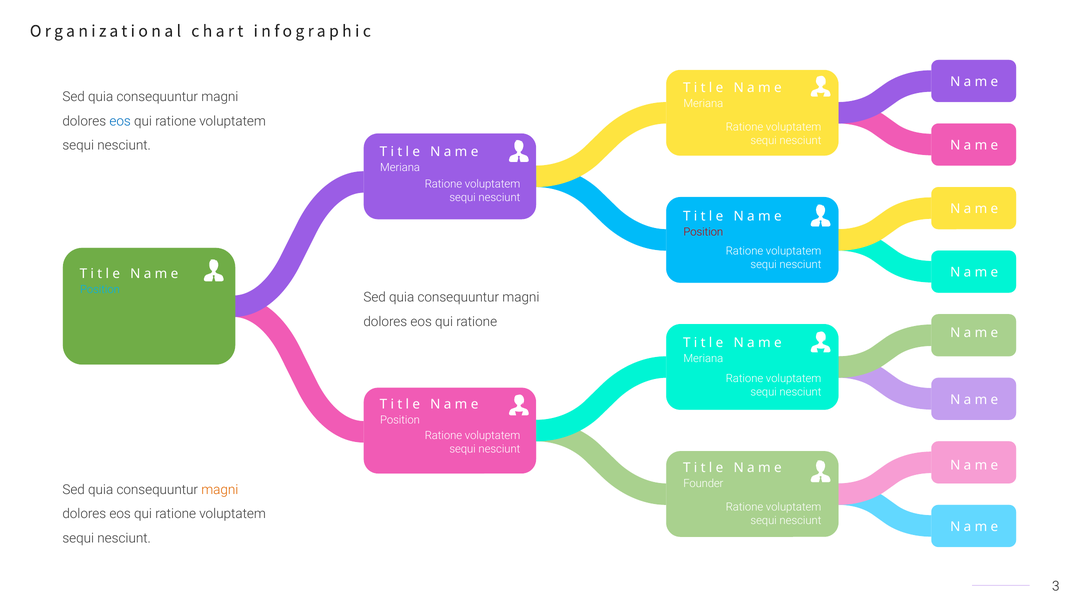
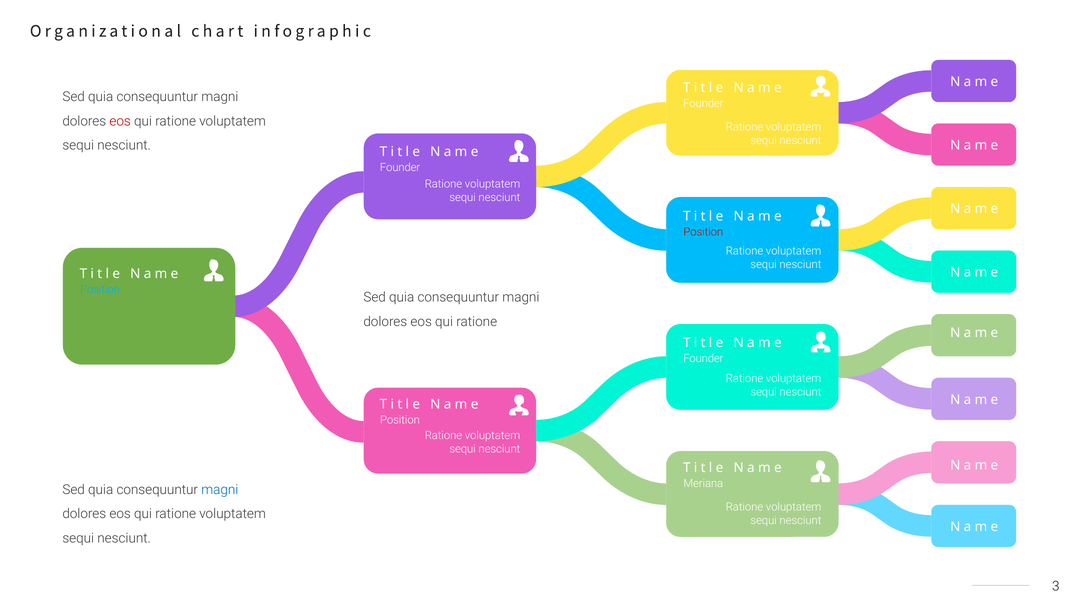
Meriana: Meriana -> Founder (703, 104)
eos colour: blue -> red (120, 121)
Meriana: Meriana -> Founder (400, 168)
Meriana: Meriana -> Founder (703, 359)
Founder: Founder -> Meriana (703, 484)
magni colour: orange -> blue (220, 490)
